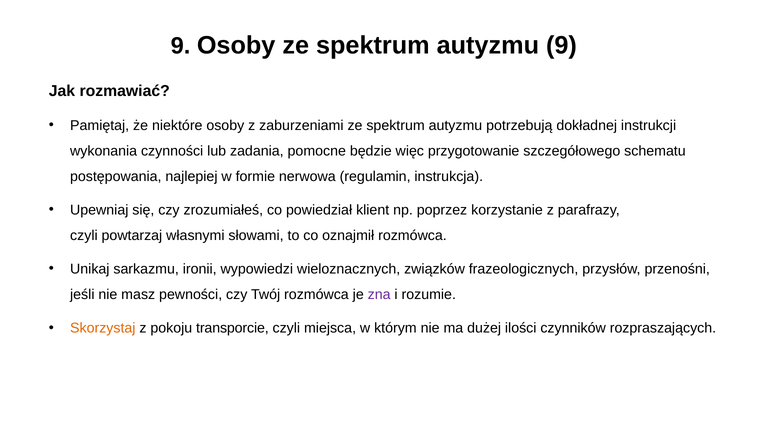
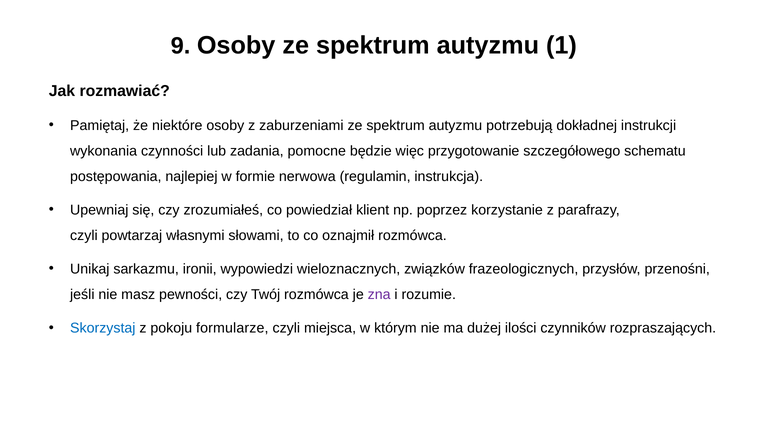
autyzmu 9: 9 -> 1 (561, 45)
Skorzystaj colour: orange -> blue (103, 328)
transporcie: transporcie -> formularze (232, 328)
